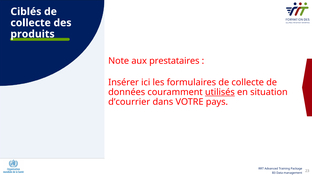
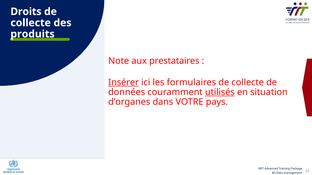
Ciblés: Ciblés -> Droits (26, 12)
Insérer underline: none -> present (124, 83)
d’courrier: d’courrier -> d’organes (129, 102)
